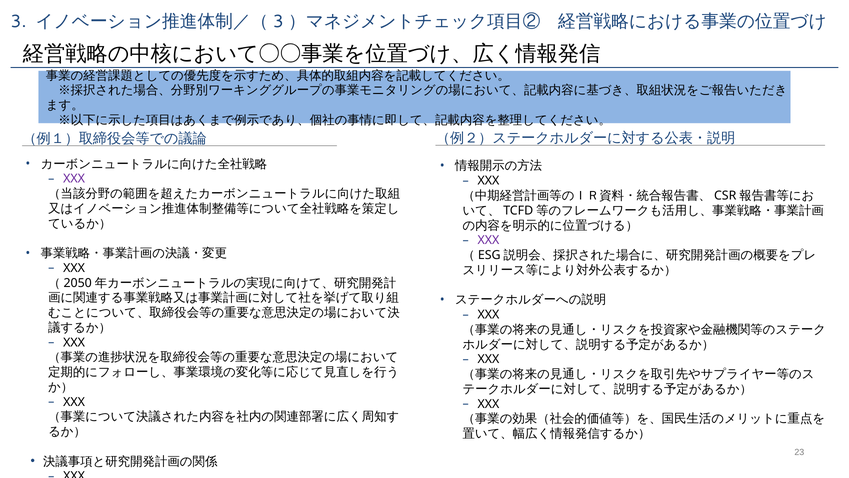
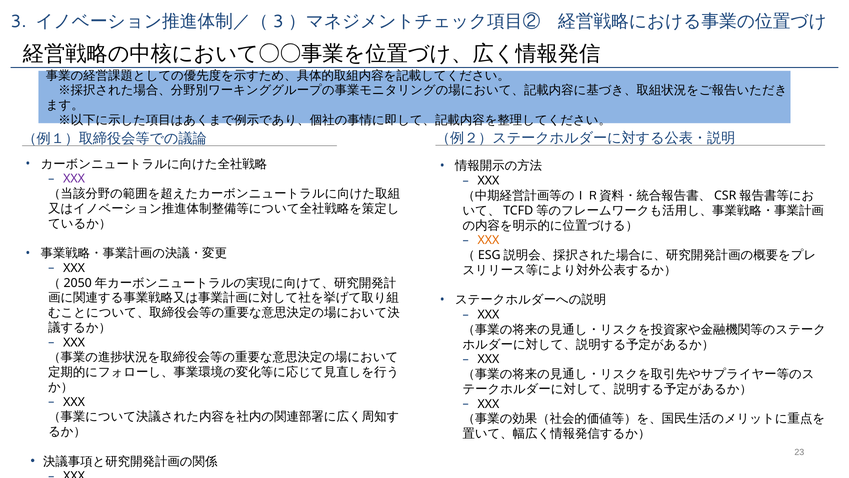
XXX colour: purple -> orange (488, 240)
